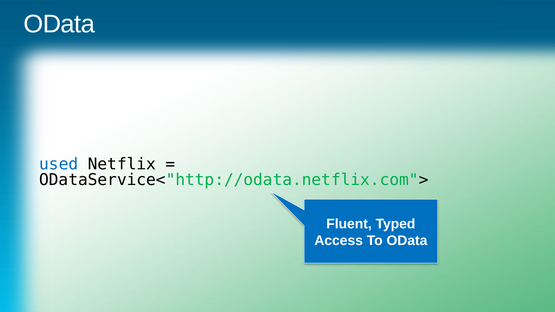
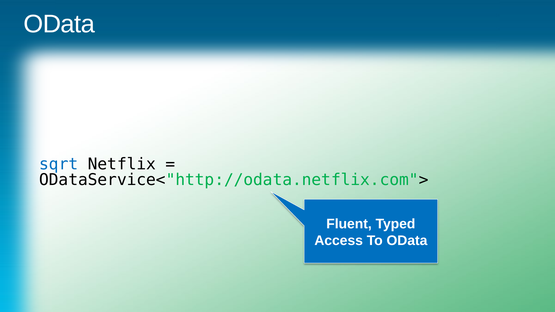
used: used -> sqrt (59, 164)
